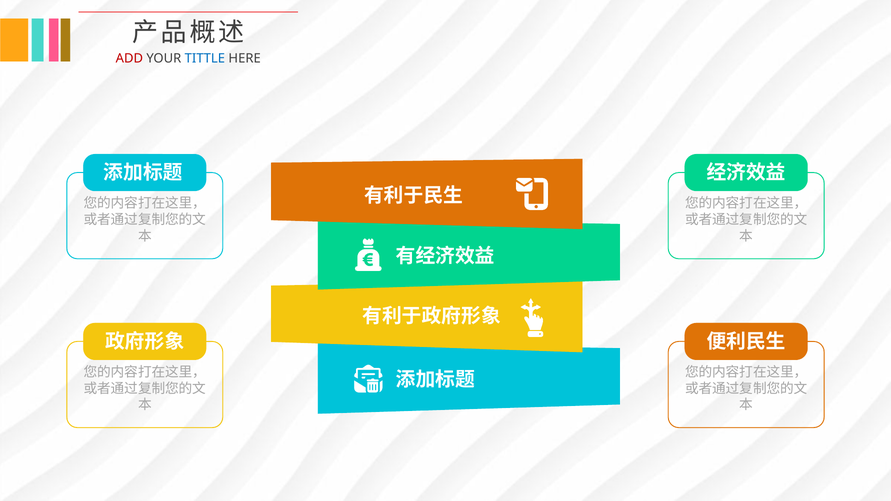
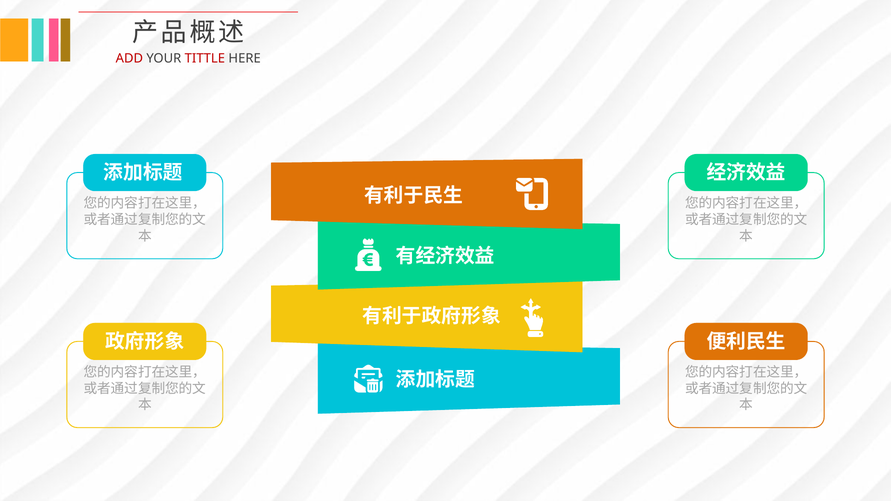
TITTLE colour: blue -> red (205, 58)
